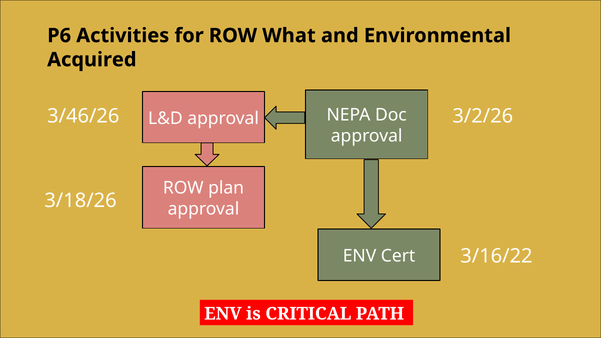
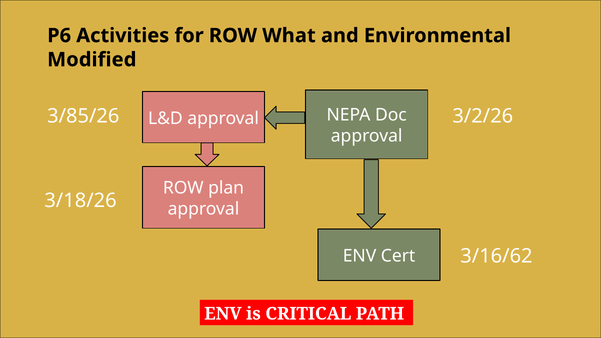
Acquired: Acquired -> Modified (92, 60)
3/46/26: 3/46/26 -> 3/85/26 (83, 116)
3/16/22: 3/16/22 -> 3/16/62 (496, 256)
